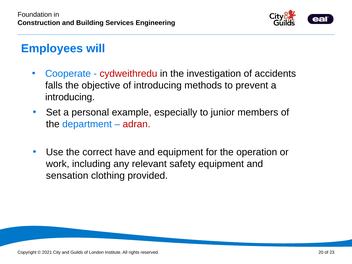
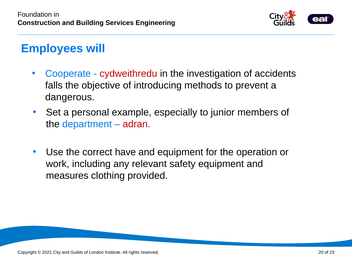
introducing: introducing -> dangerous (70, 97)
sensation: sensation -> measures (67, 176)
